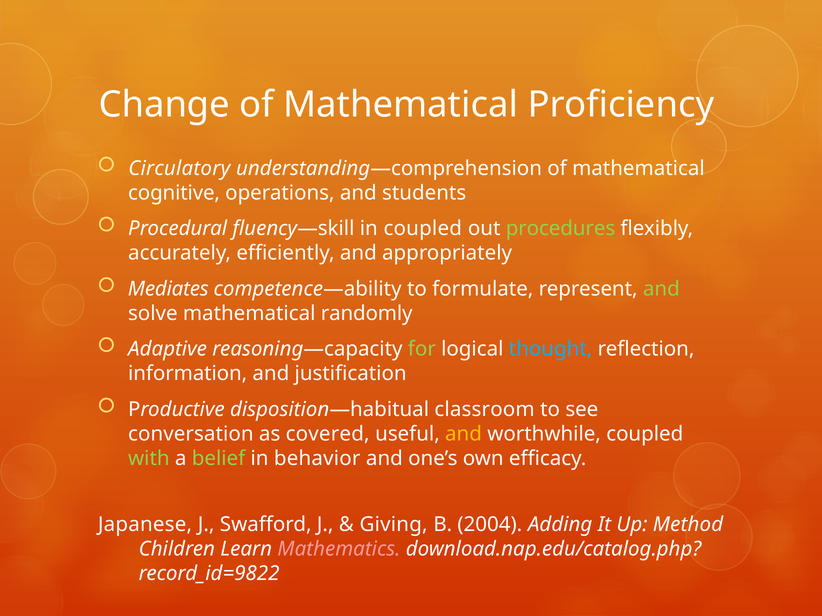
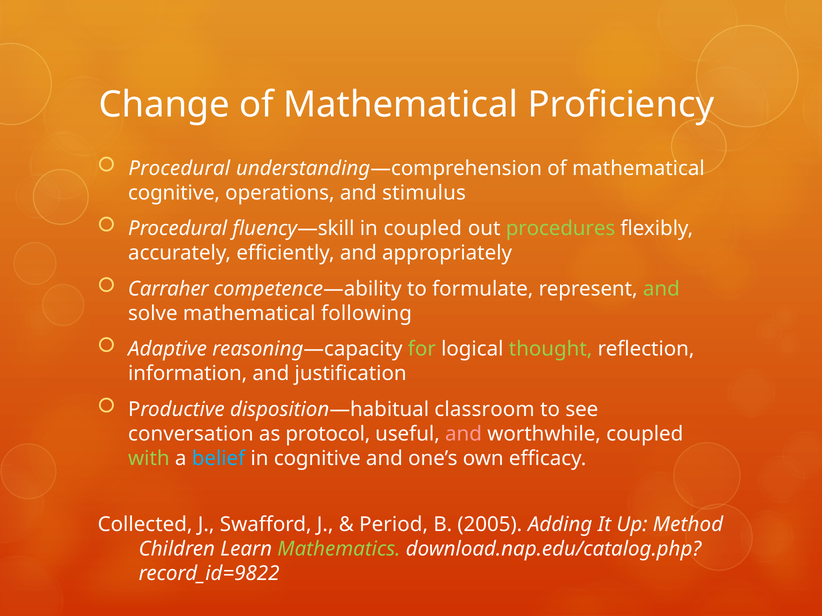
Circulatory: Circulatory -> Procedural (179, 168)
students: students -> stimulus (424, 193)
Mediates: Mediates -> Carraher (168, 289)
randomly: randomly -> following (367, 314)
thought colour: light blue -> light green (551, 349)
covered: covered -> protocol (328, 434)
and colour: yellow -> pink (464, 434)
belief colour: light green -> light blue (219, 459)
in behavior: behavior -> cognitive (317, 459)
Japanese: Japanese -> Collected (145, 525)
Giving: Giving -> Period (394, 525)
2004: 2004 -> 2005 (490, 525)
Mathematics colour: pink -> light green (339, 549)
